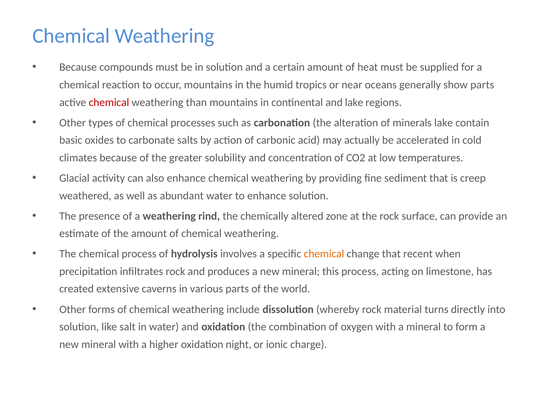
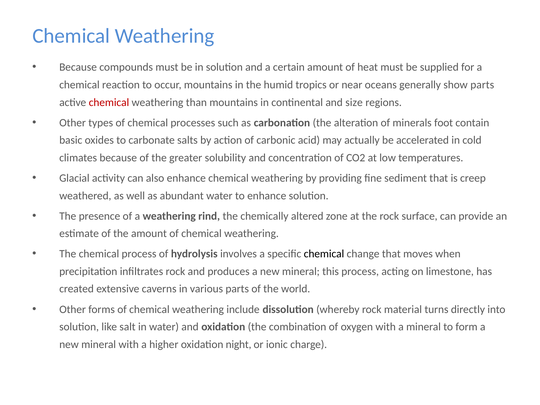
and lake: lake -> size (354, 102)
minerals lake: lake -> foot (444, 123)
chemical colour: orange -> black (324, 254)
recent: recent -> moves (418, 254)
